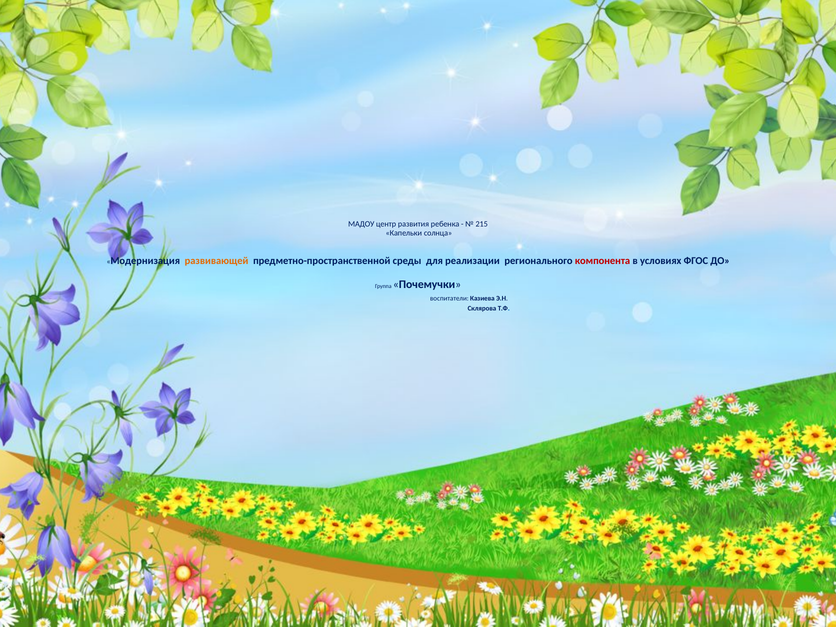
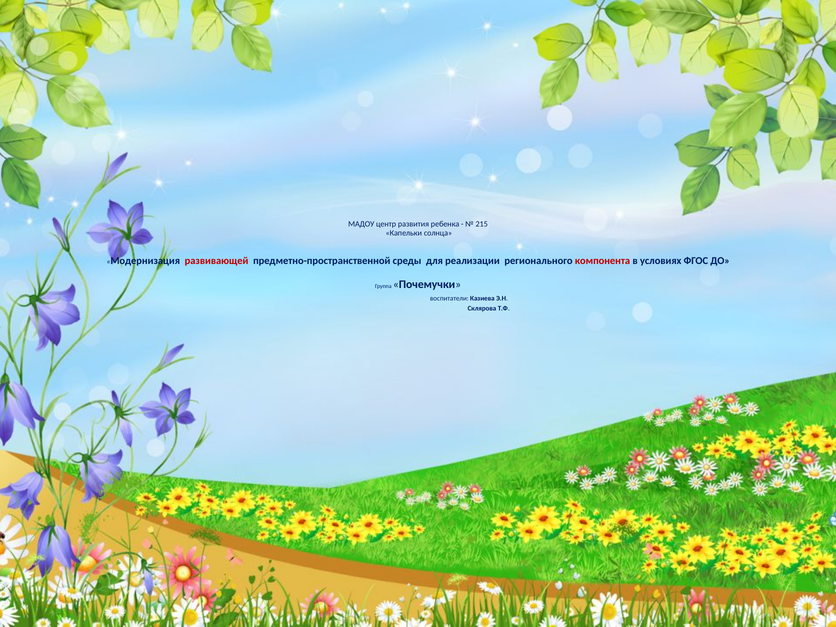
развивающей colour: orange -> red (217, 261)
